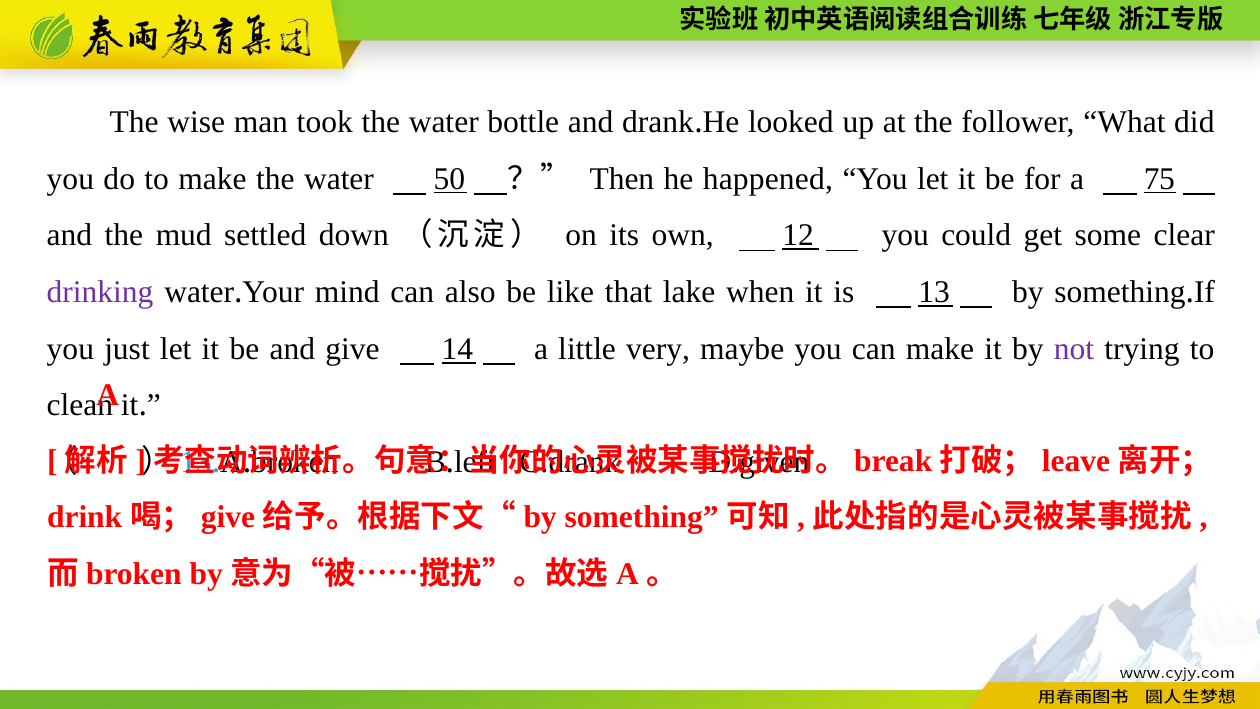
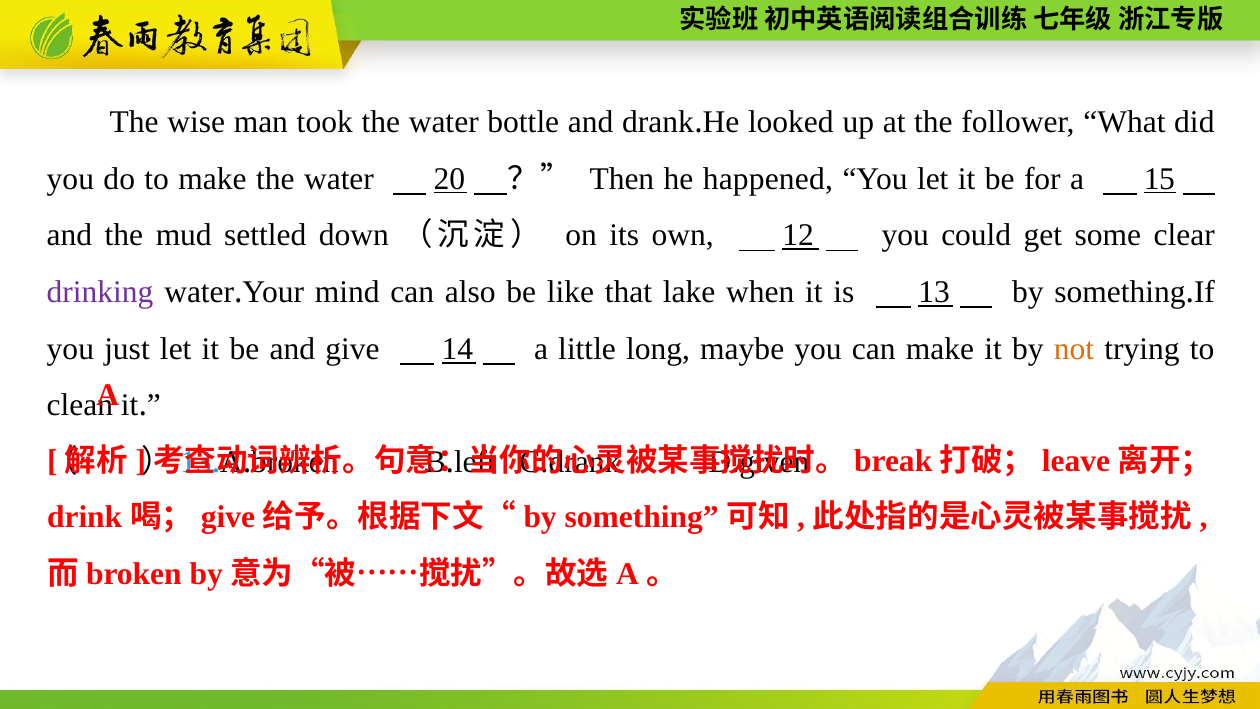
50: 50 -> 20 (449, 179)
75: 75 -> 15 (1159, 179)
very: very -> long (658, 349)
not colour: purple -> orange (1074, 349)
